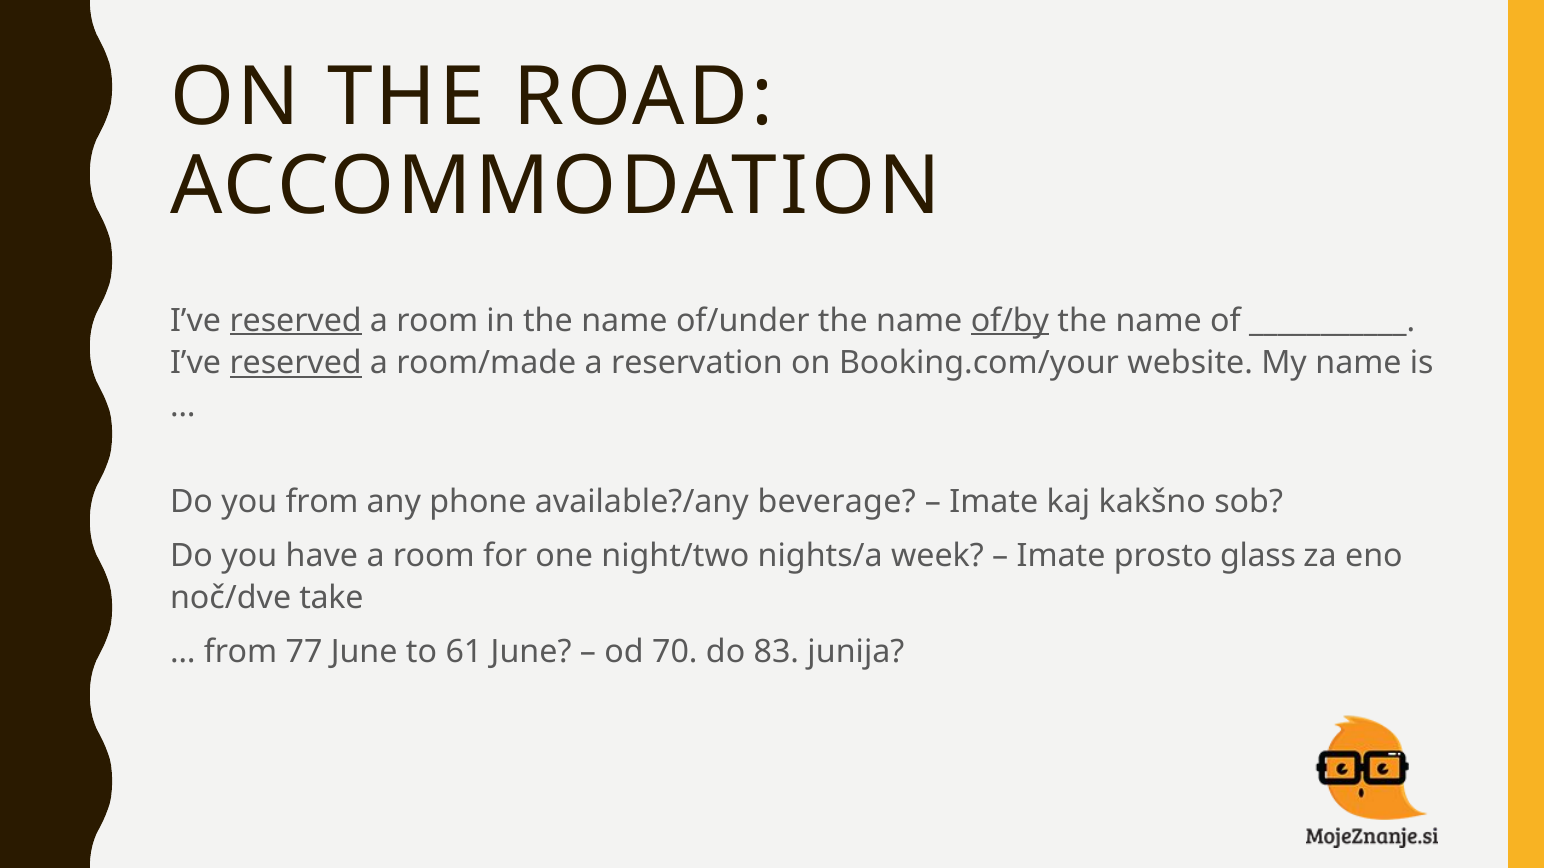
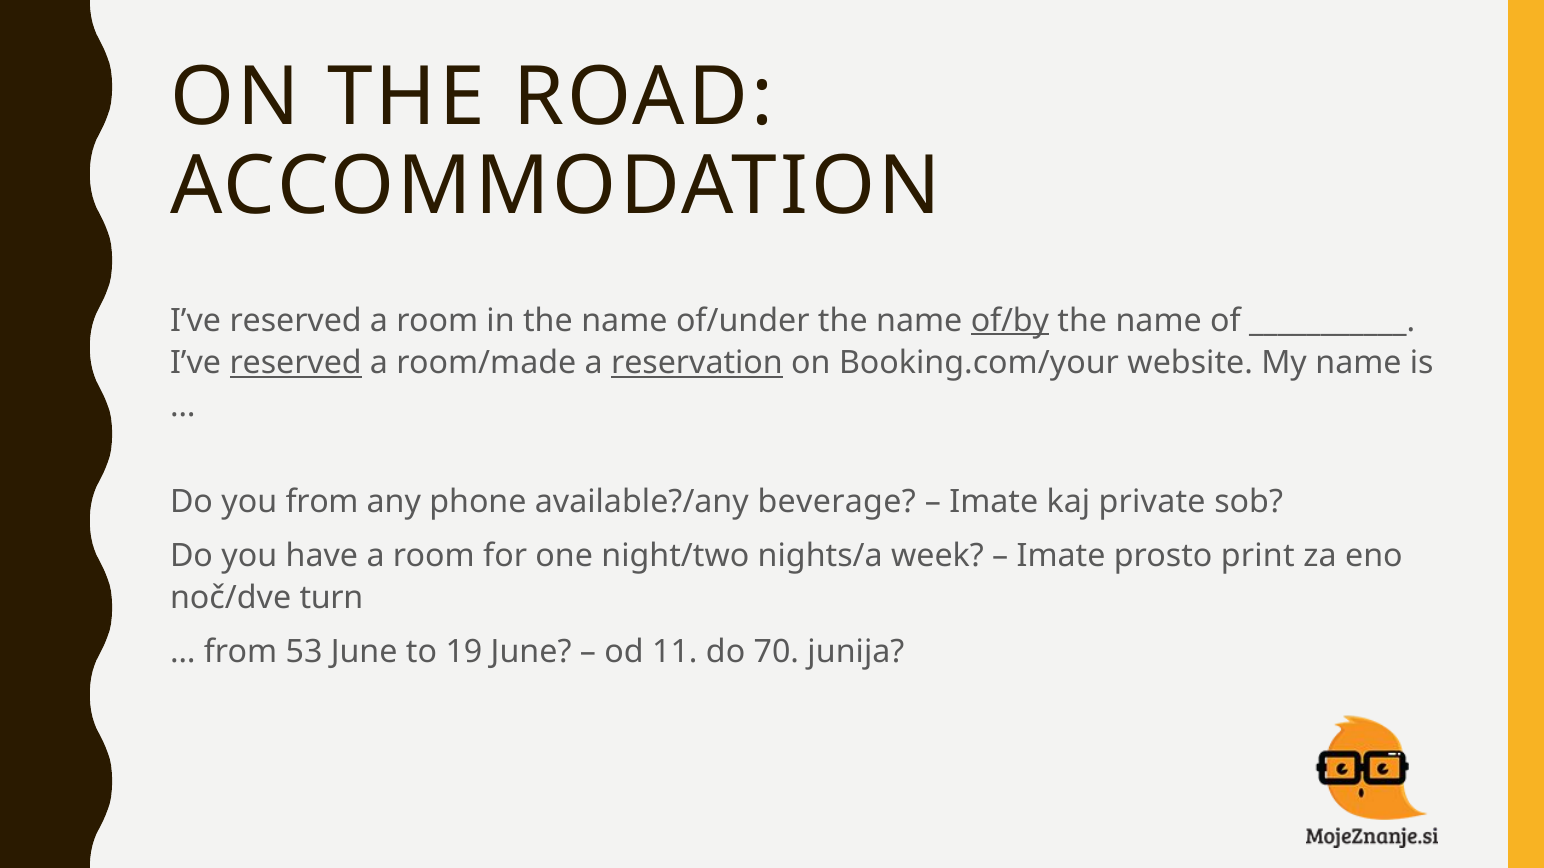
reserved underline: present -> none (296, 321)
reservation underline: none -> present (697, 363)
kakšno: kakšno -> private (1152, 502)
glass: glass -> print (1258, 556)
take: take -> turn (331, 598)
77: 77 -> 53 (304, 652)
61: 61 -> 19 (464, 652)
70: 70 -> 11 (675, 652)
83: 83 -> 70 (776, 652)
